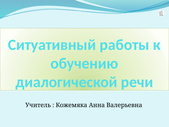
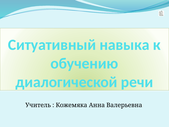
работы: работы -> навыка (125, 45)
